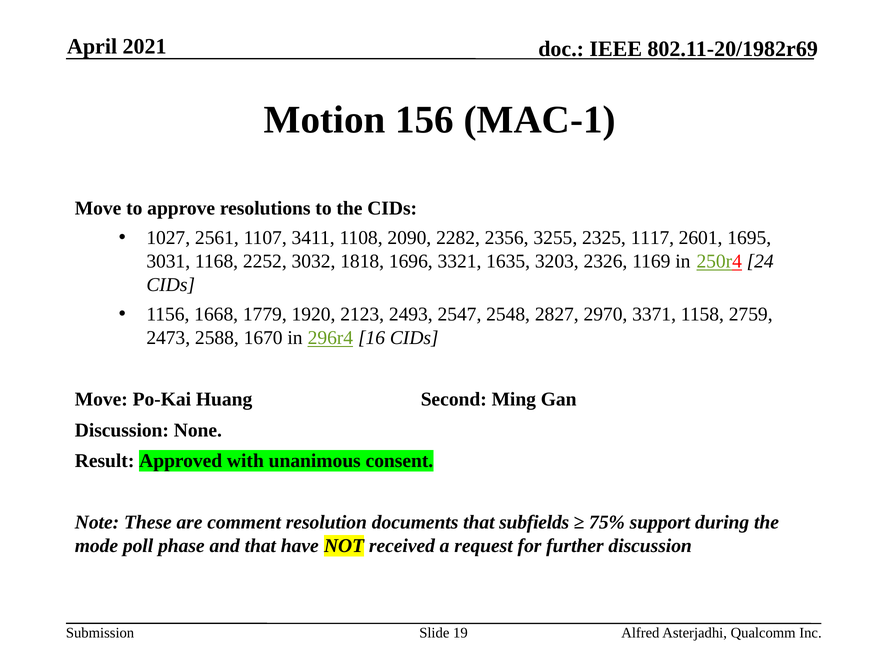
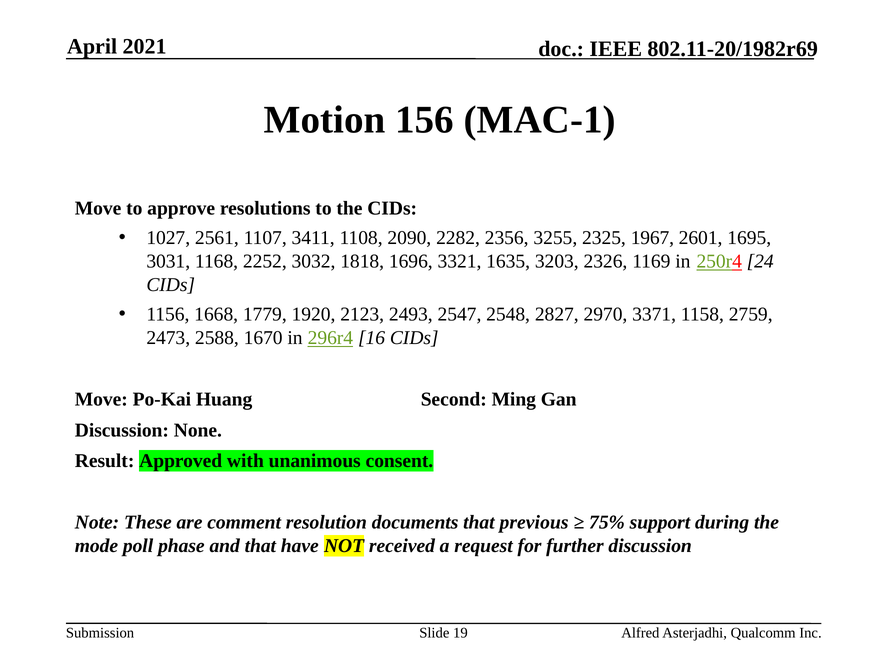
1117: 1117 -> 1967 (652, 238)
subfields: subfields -> previous (534, 522)
